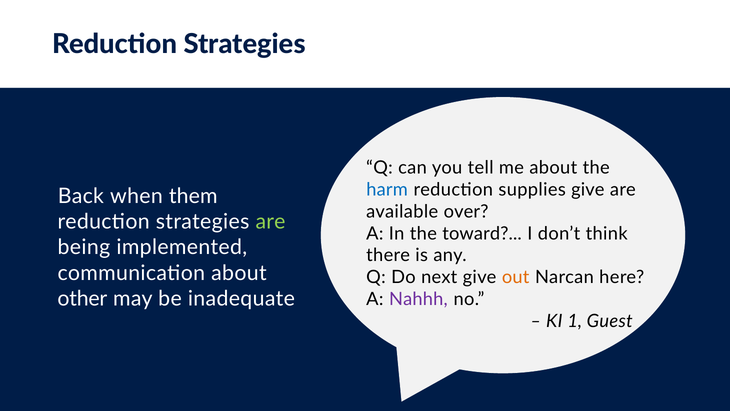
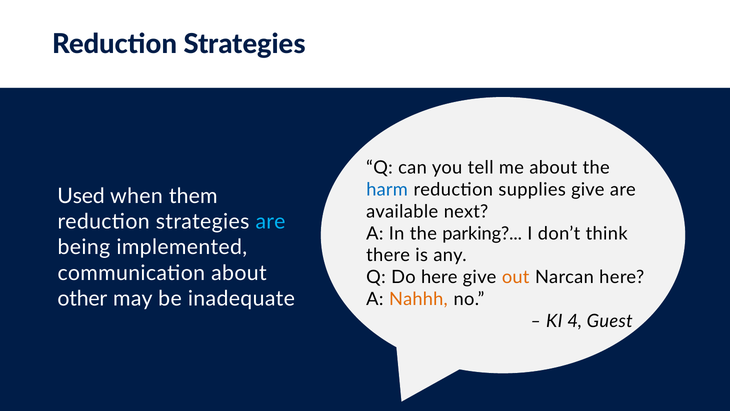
Back: Back -> Used (81, 196)
over: over -> next (466, 211)
are colour: light green -> light blue (270, 222)
toward: toward -> parking (482, 233)
Do next: next -> here (439, 277)
Nahhh colour: purple -> orange (418, 299)
1: 1 -> 4 (575, 321)
